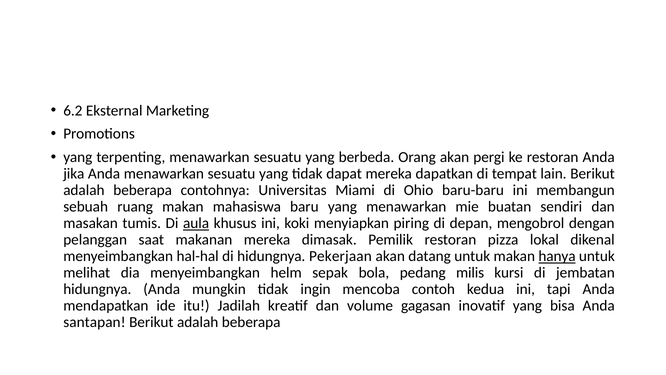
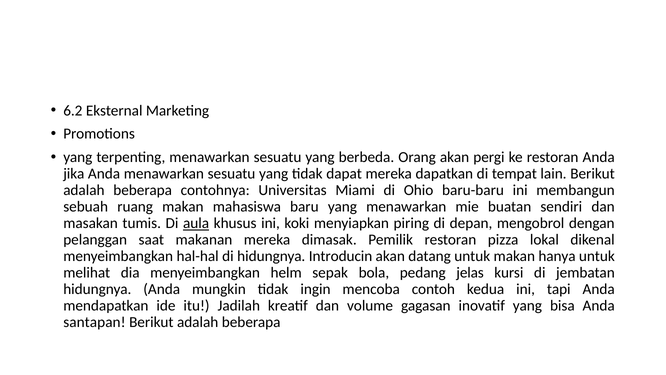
Pekerjaan: Pekerjaan -> Introducin (341, 256)
hanya underline: present -> none (557, 256)
milis: milis -> jelas (470, 273)
